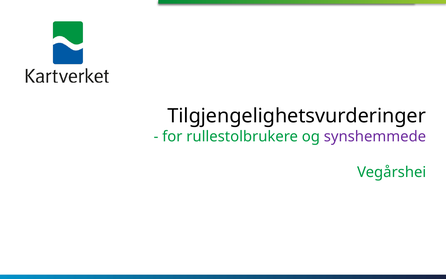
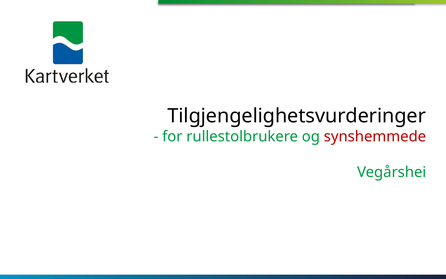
synshemmede colour: purple -> red (375, 136)
